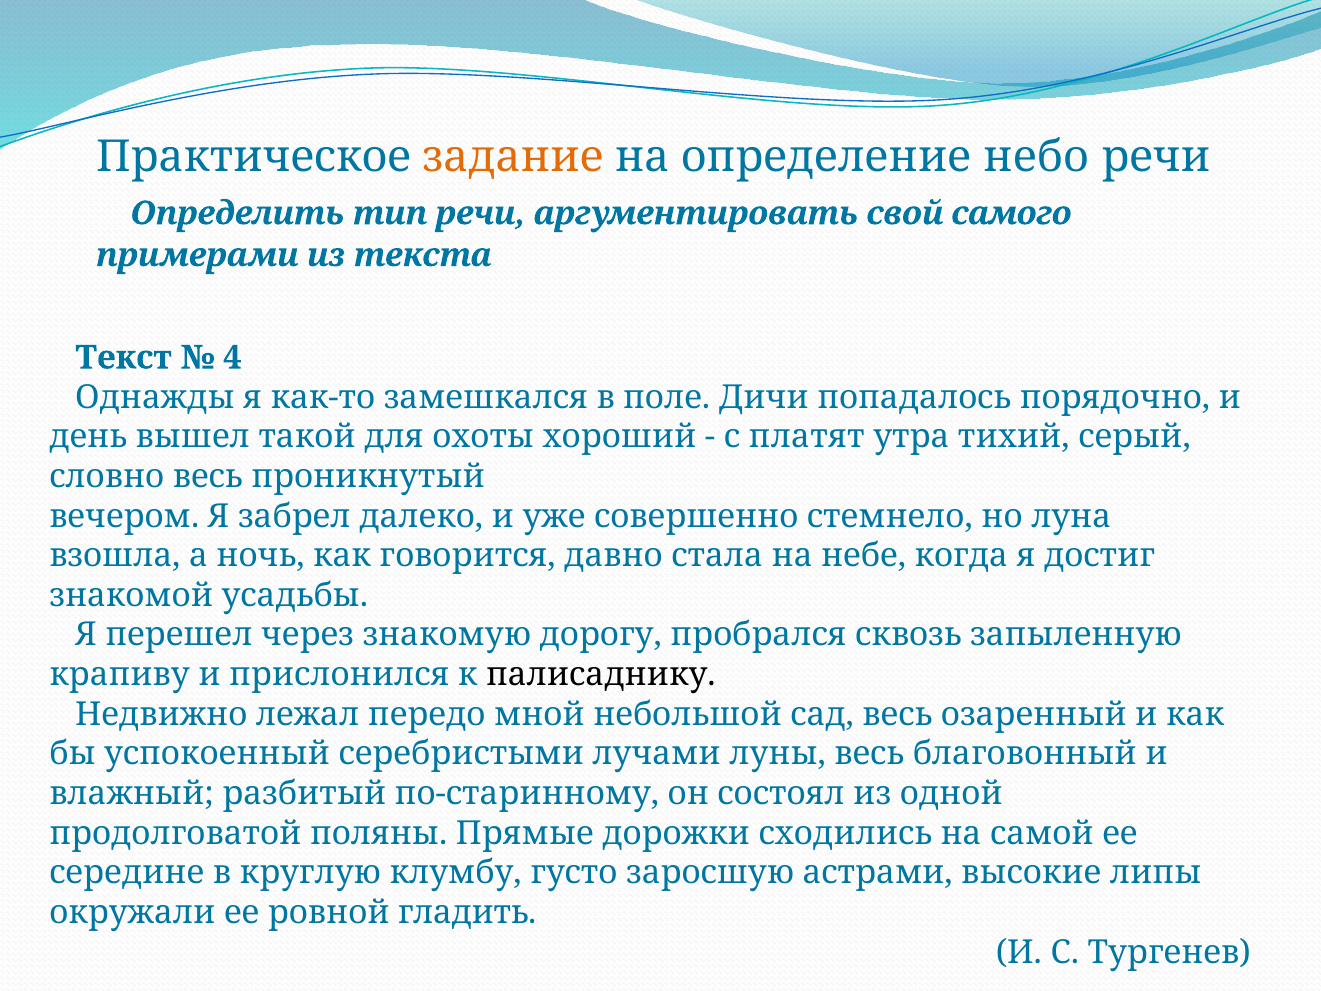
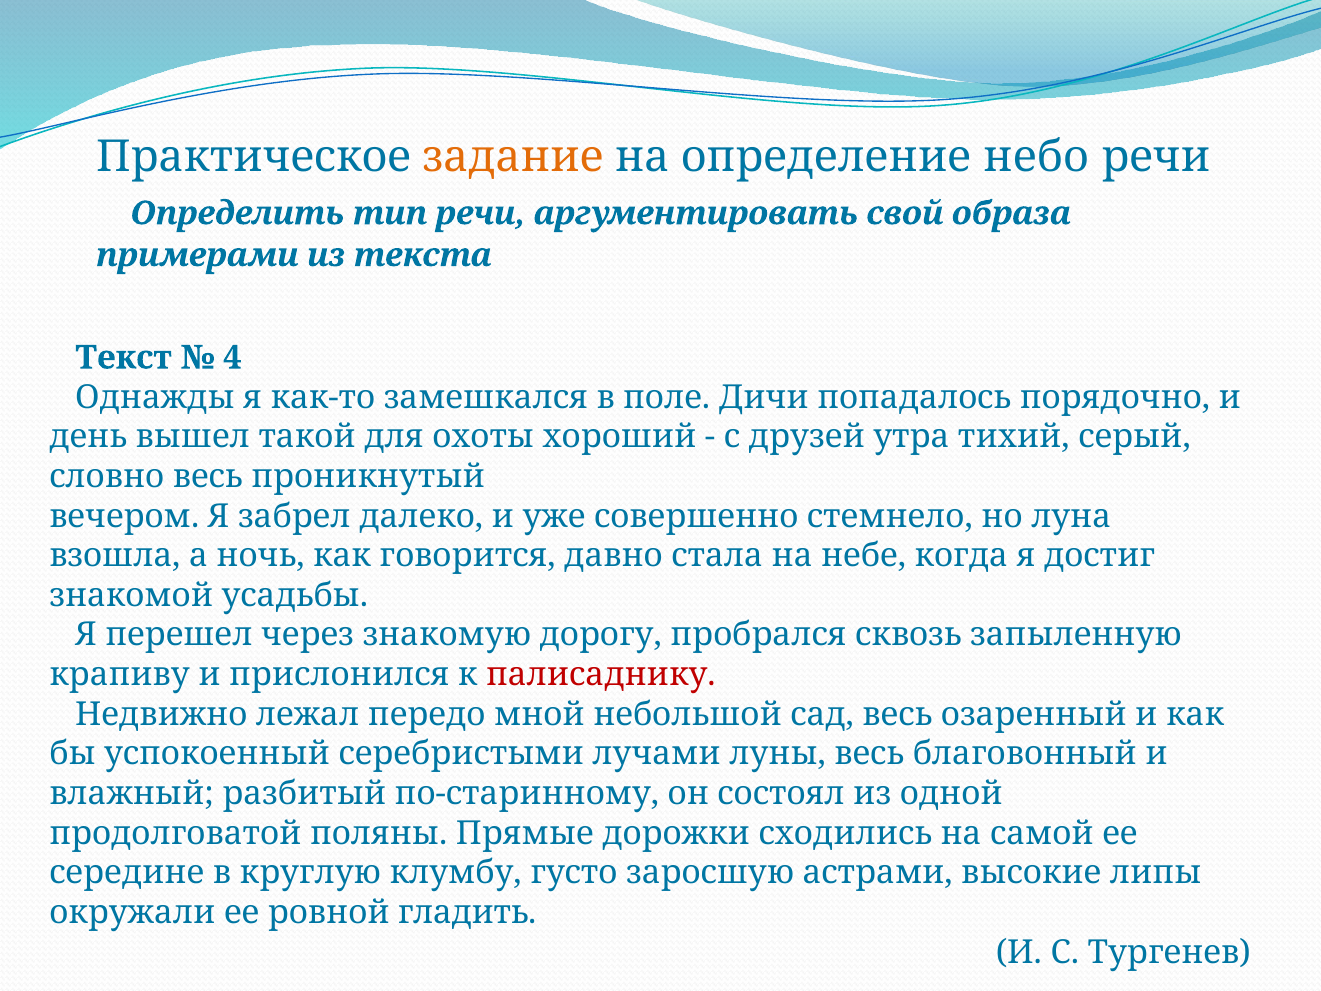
самого: самого -> образа (1011, 213)
платят: платят -> друзей (807, 437)
палисаднику colour: black -> red (601, 675)
